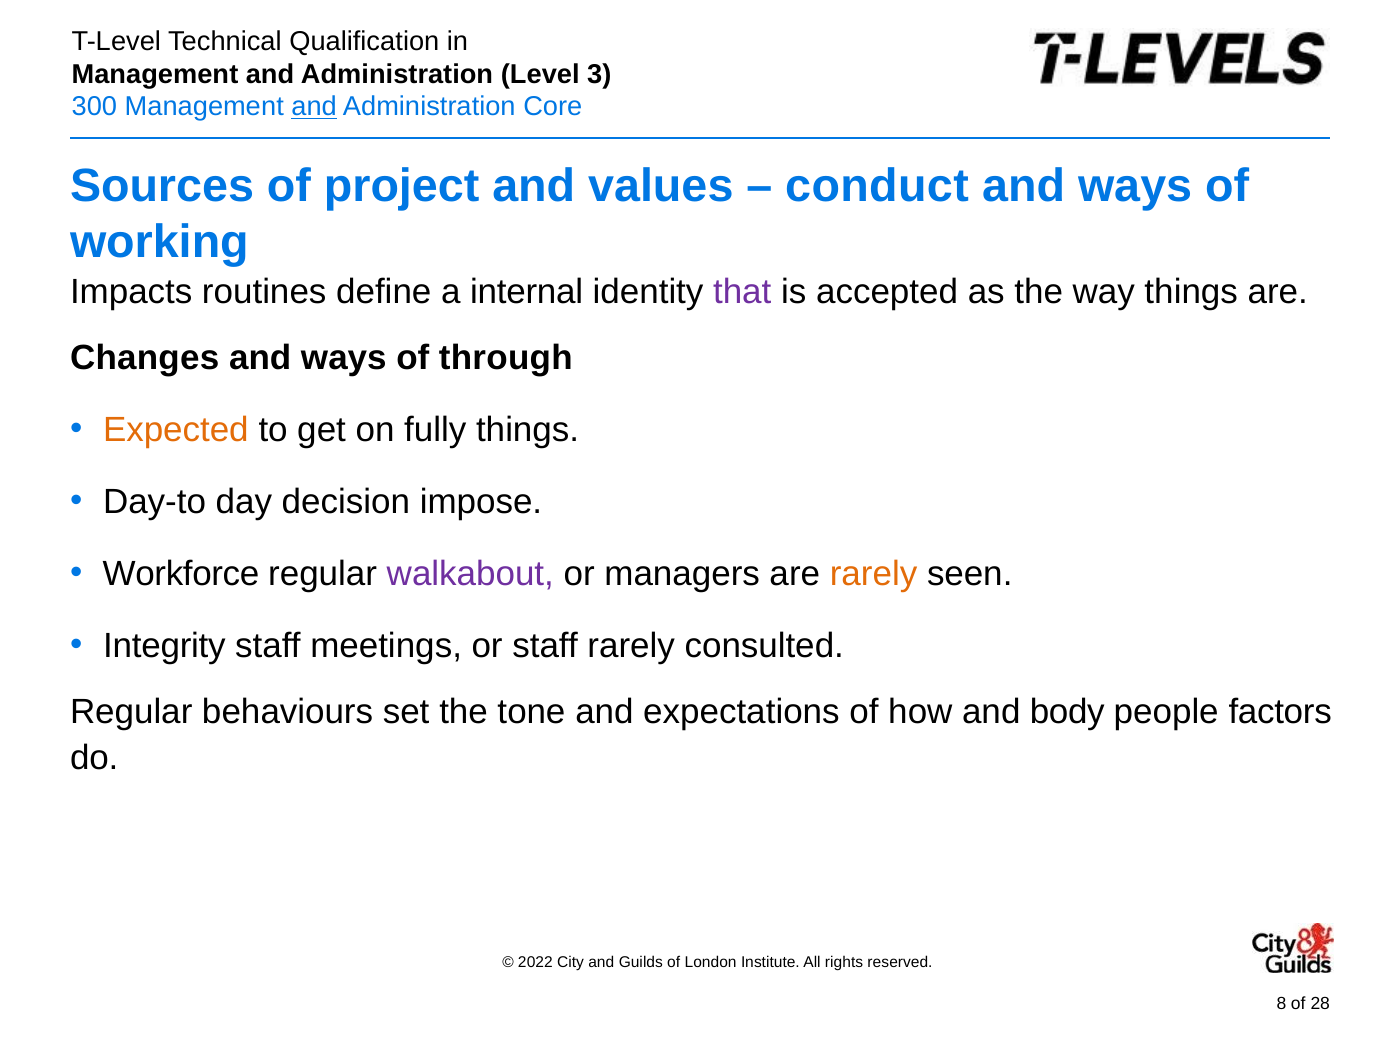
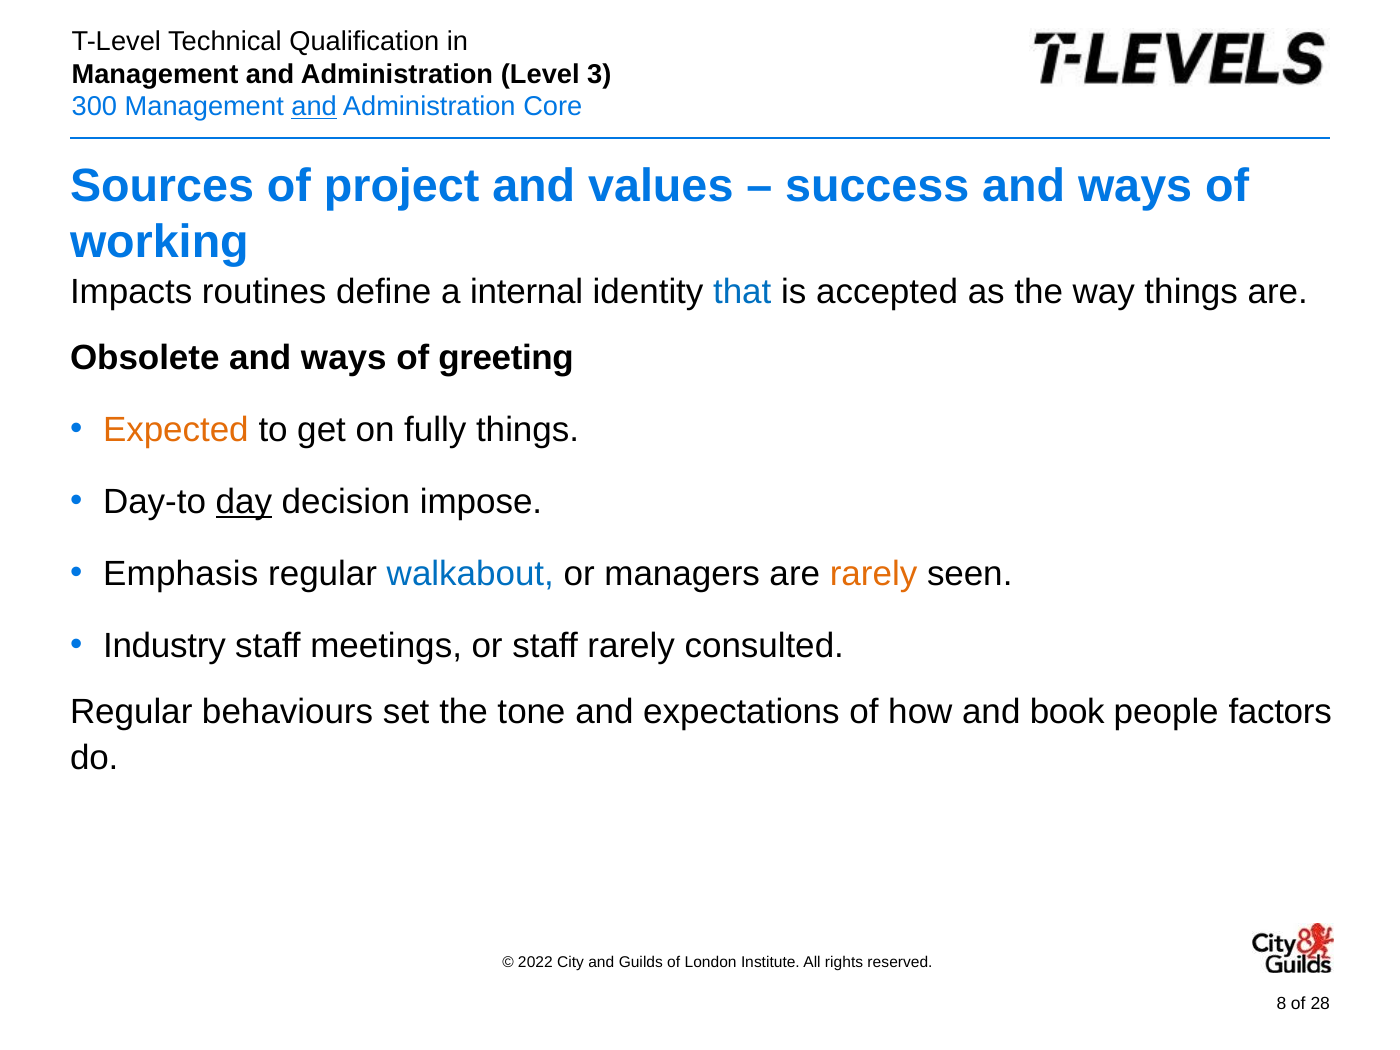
conduct: conduct -> success (877, 186)
that colour: purple -> blue (742, 292)
Changes: Changes -> Obsolete (145, 358)
through: through -> greeting (506, 358)
day underline: none -> present (244, 502)
Workforce: Workforce -> Emphasis (181, 574)
walkabout colour: purple -> blue (470, 574)
Integrity: Integrity -> Industry (164, 646)
body: body -> book (1067, 712)
